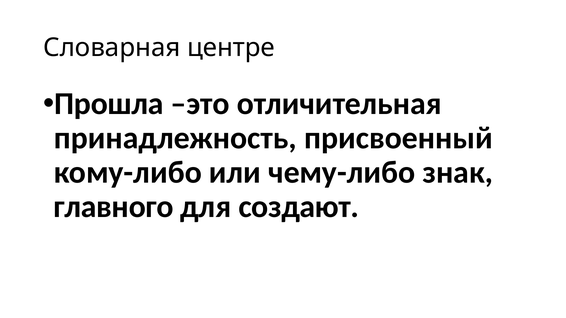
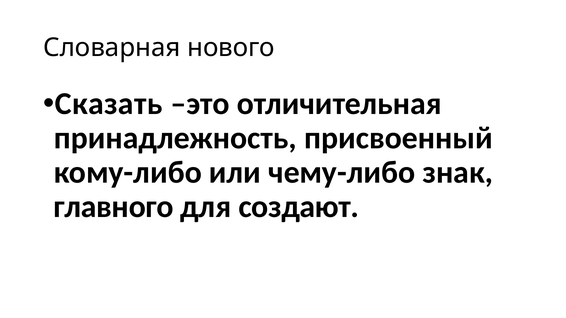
центре: центре -> нового (231, 48)
Прошла: Прошла -> Сказать (109, 104)
